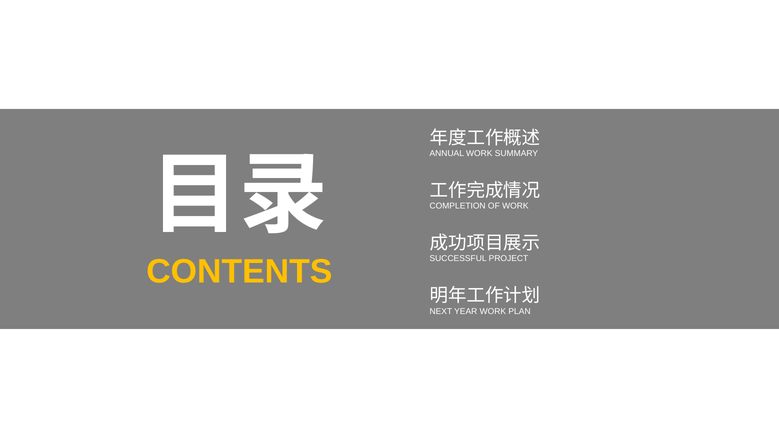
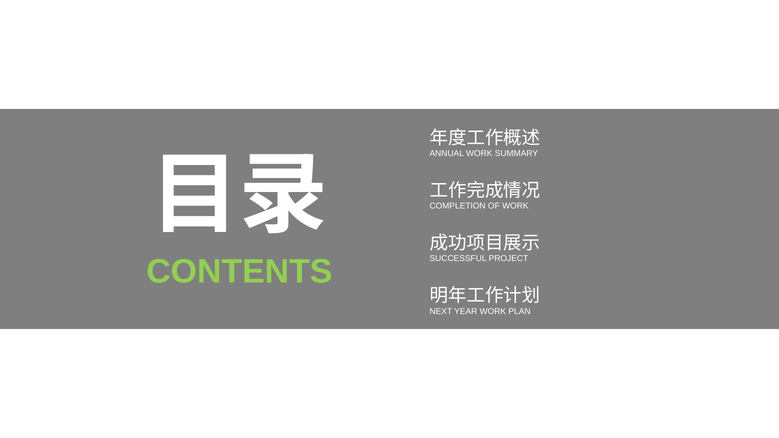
CONTENTS colour: yellow -> light green (239, 271)
